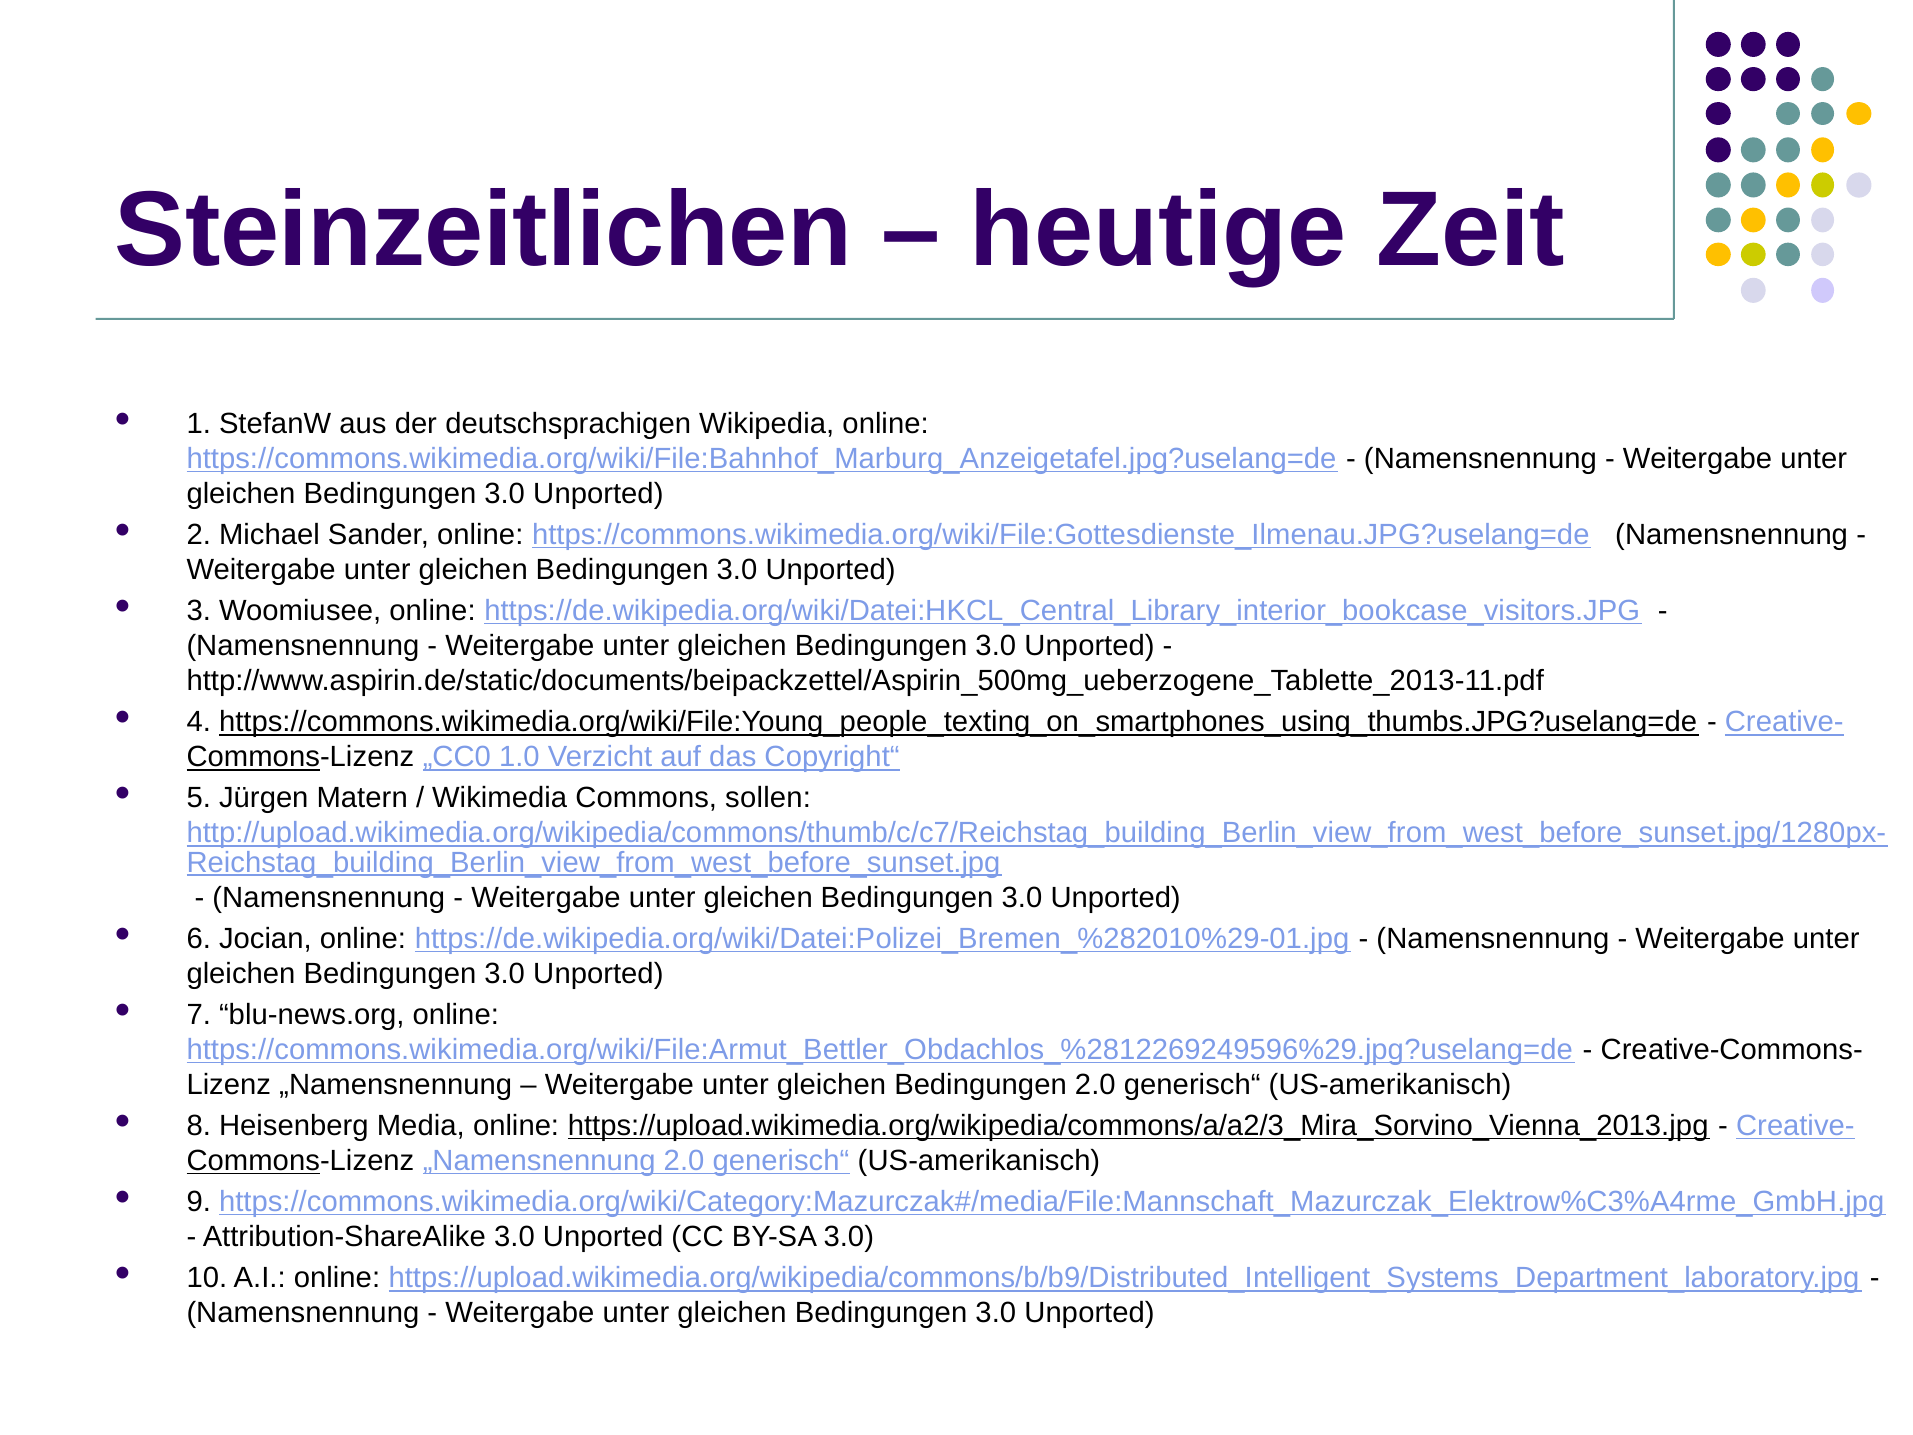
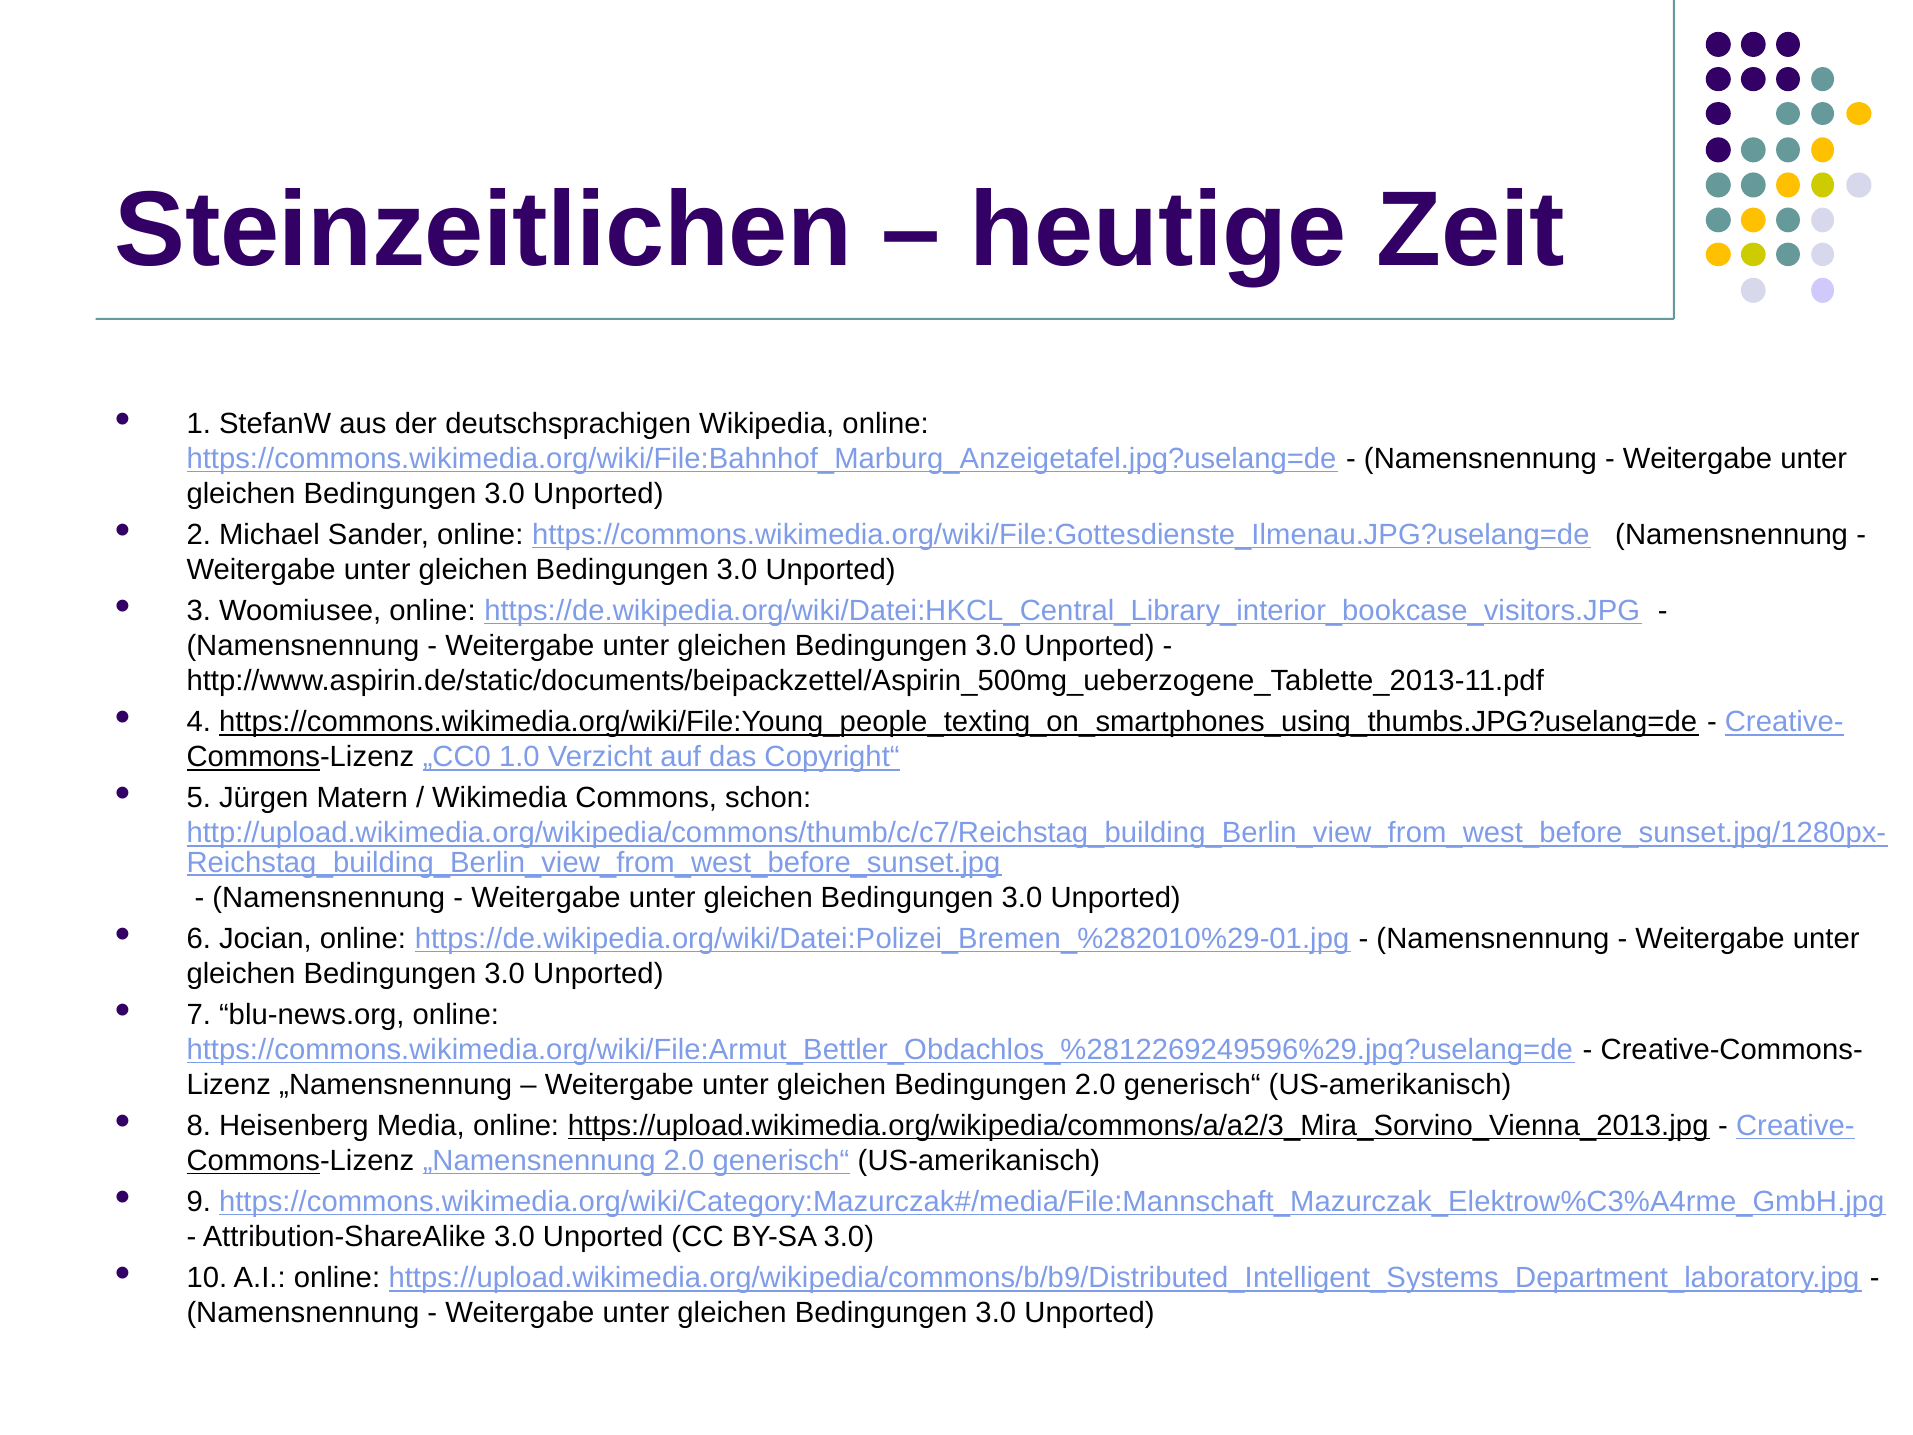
sollen: sollen -> schon (768, 798)
